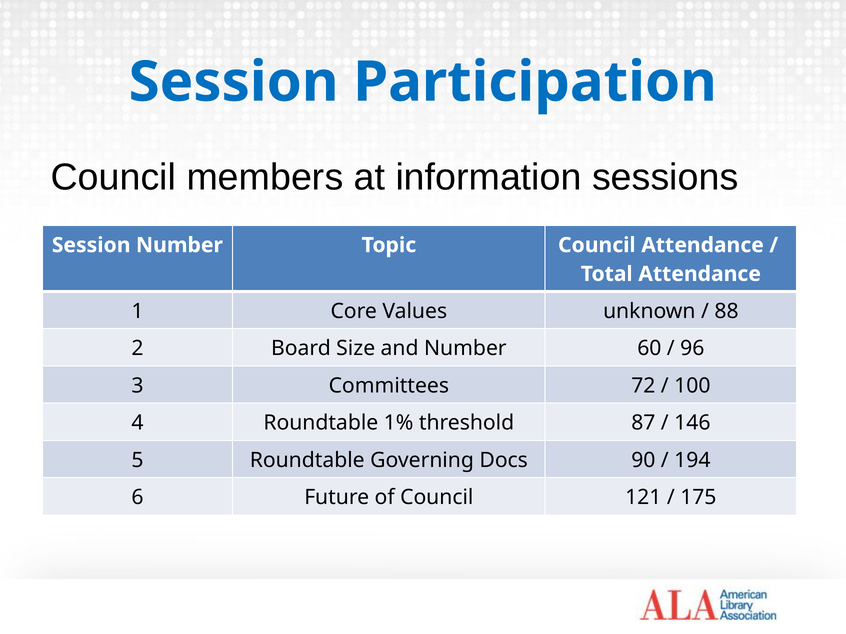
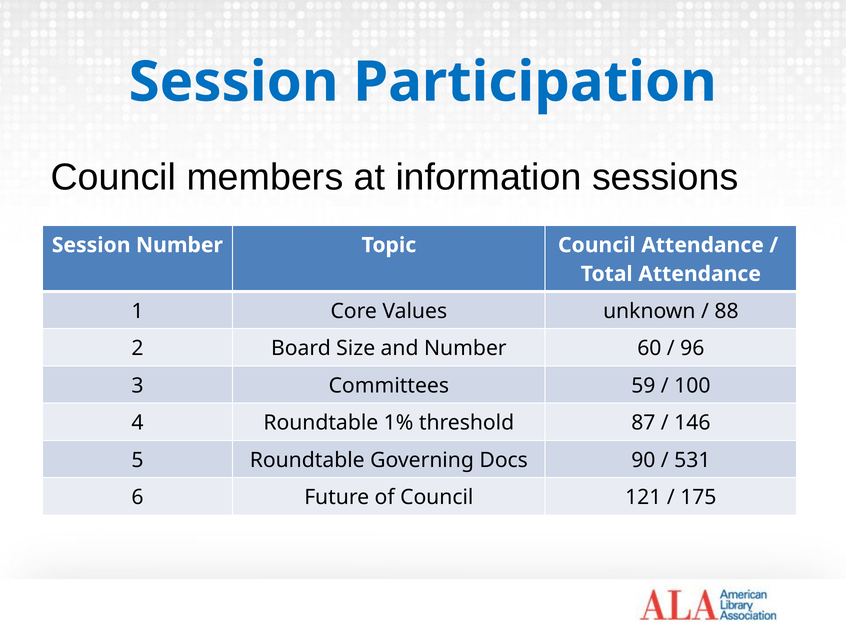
72: 72 -> 59 (643, 386)
194: 194 -> 531 (692, 461)
